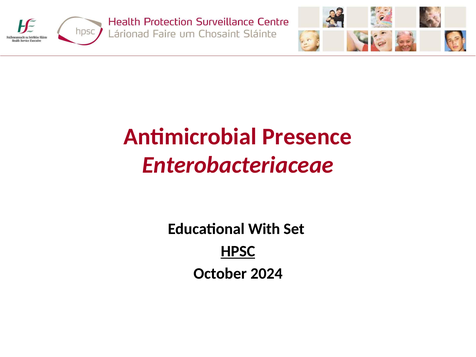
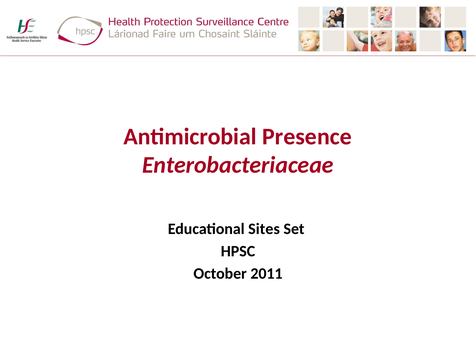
With: With -> Sites (264, 229)
HPSC underline: present -> none (238, 251)
2024: 2024 -> 2011 (266, 273)
